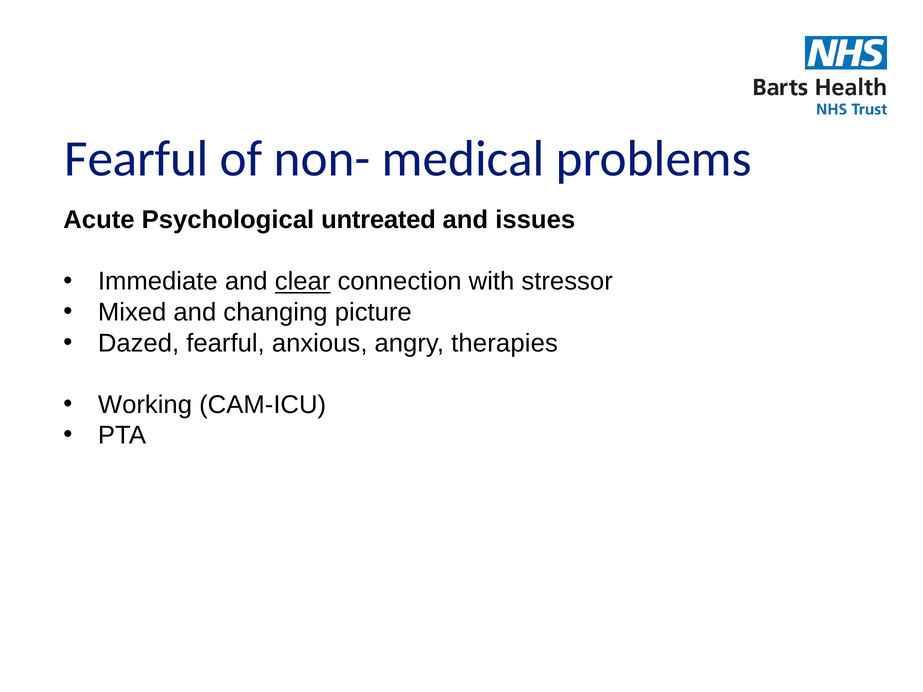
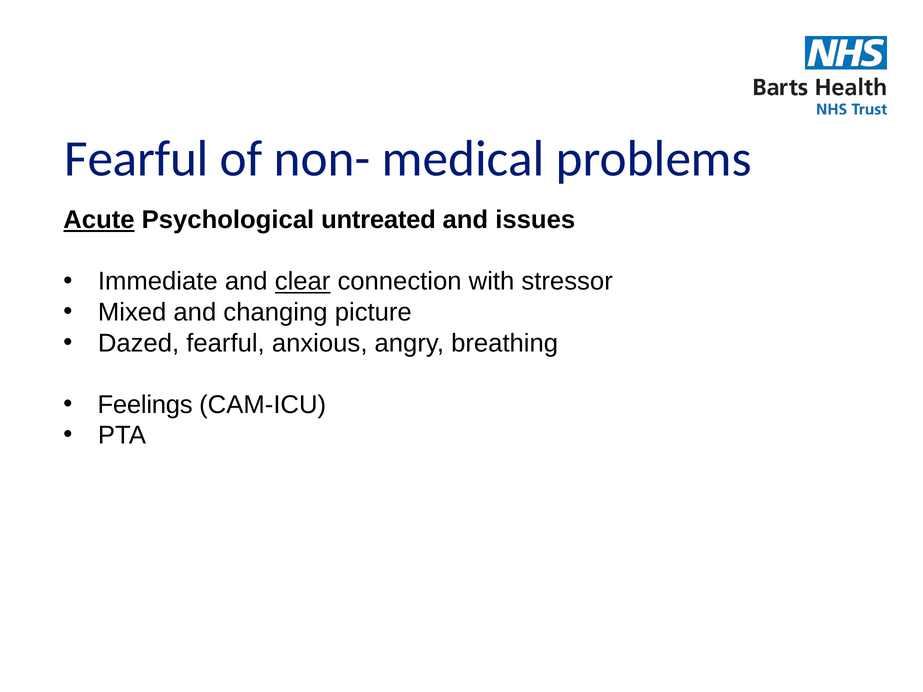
Acute underline: none -> present (99, 220)
therapies: therapies -> breathing (505, 343)
Working: Working -> Feelings (145, 405)
